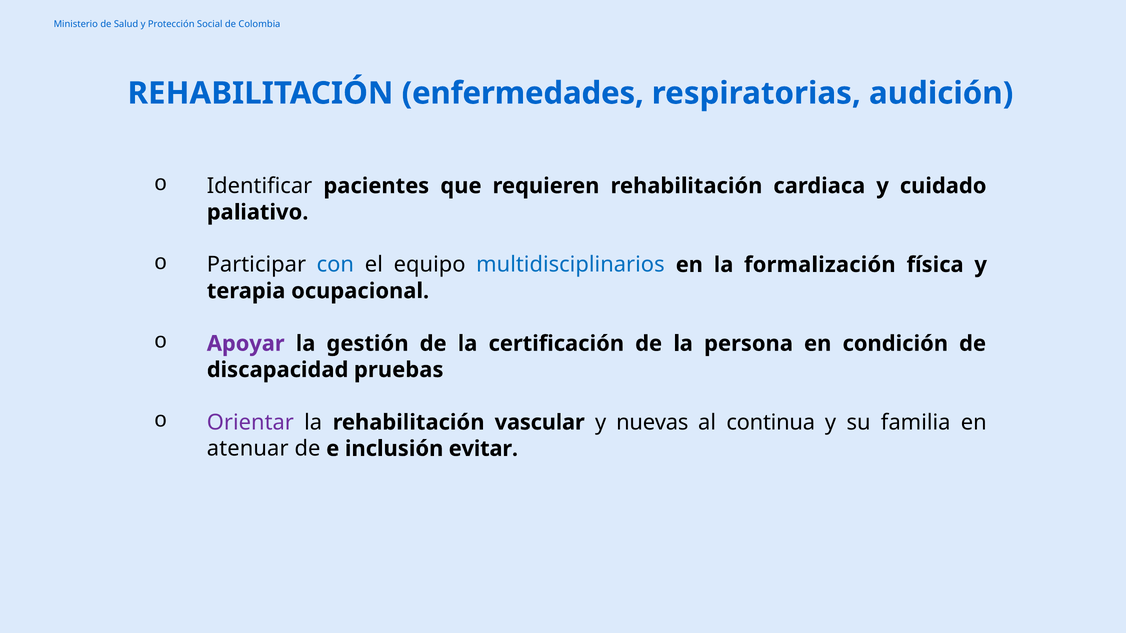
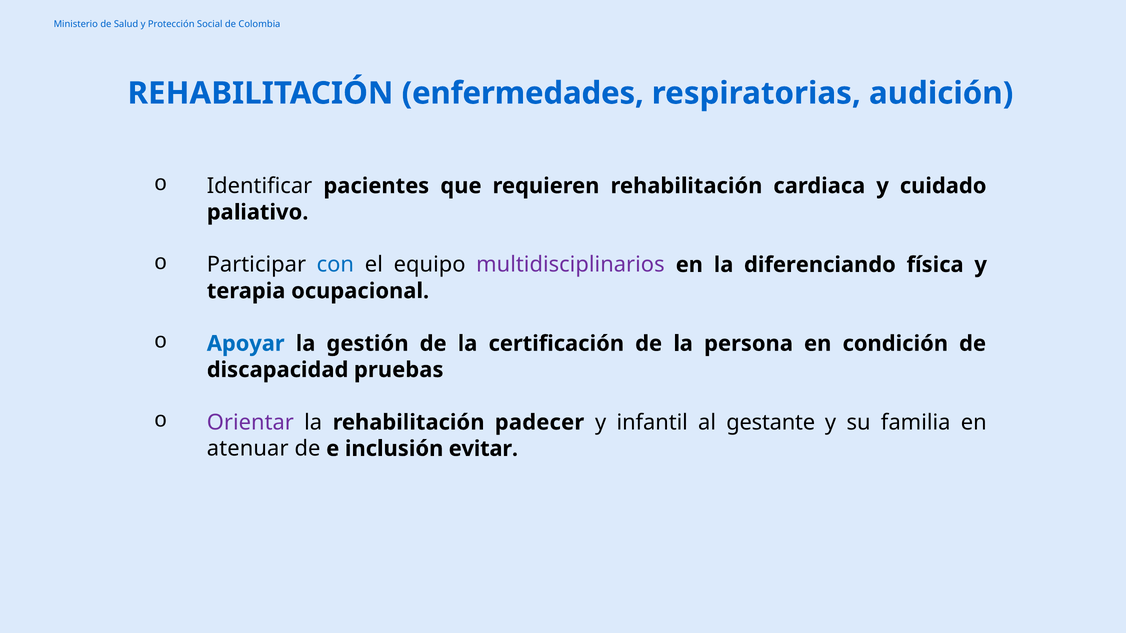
multidisciplinarios colour: blue -> purple (570, 265)
formalización: formalización -> diferenciando (820, 265)
Apoyar colour: purple -> blue (246, 344)
vascular: vascular -> padecer (539, 423)
nuevas: nuevas -> infantil (652, 423)
continua: continua -> gestante (771, 423)
